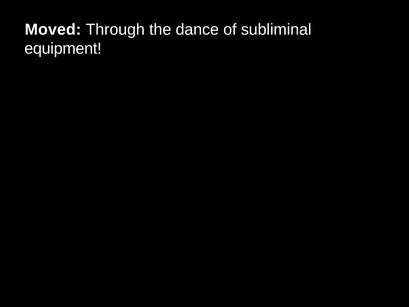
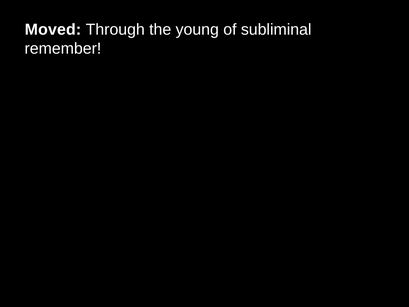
dance: dance -> young (197, 29)
equipment: equipment -> remember (63, 48)
